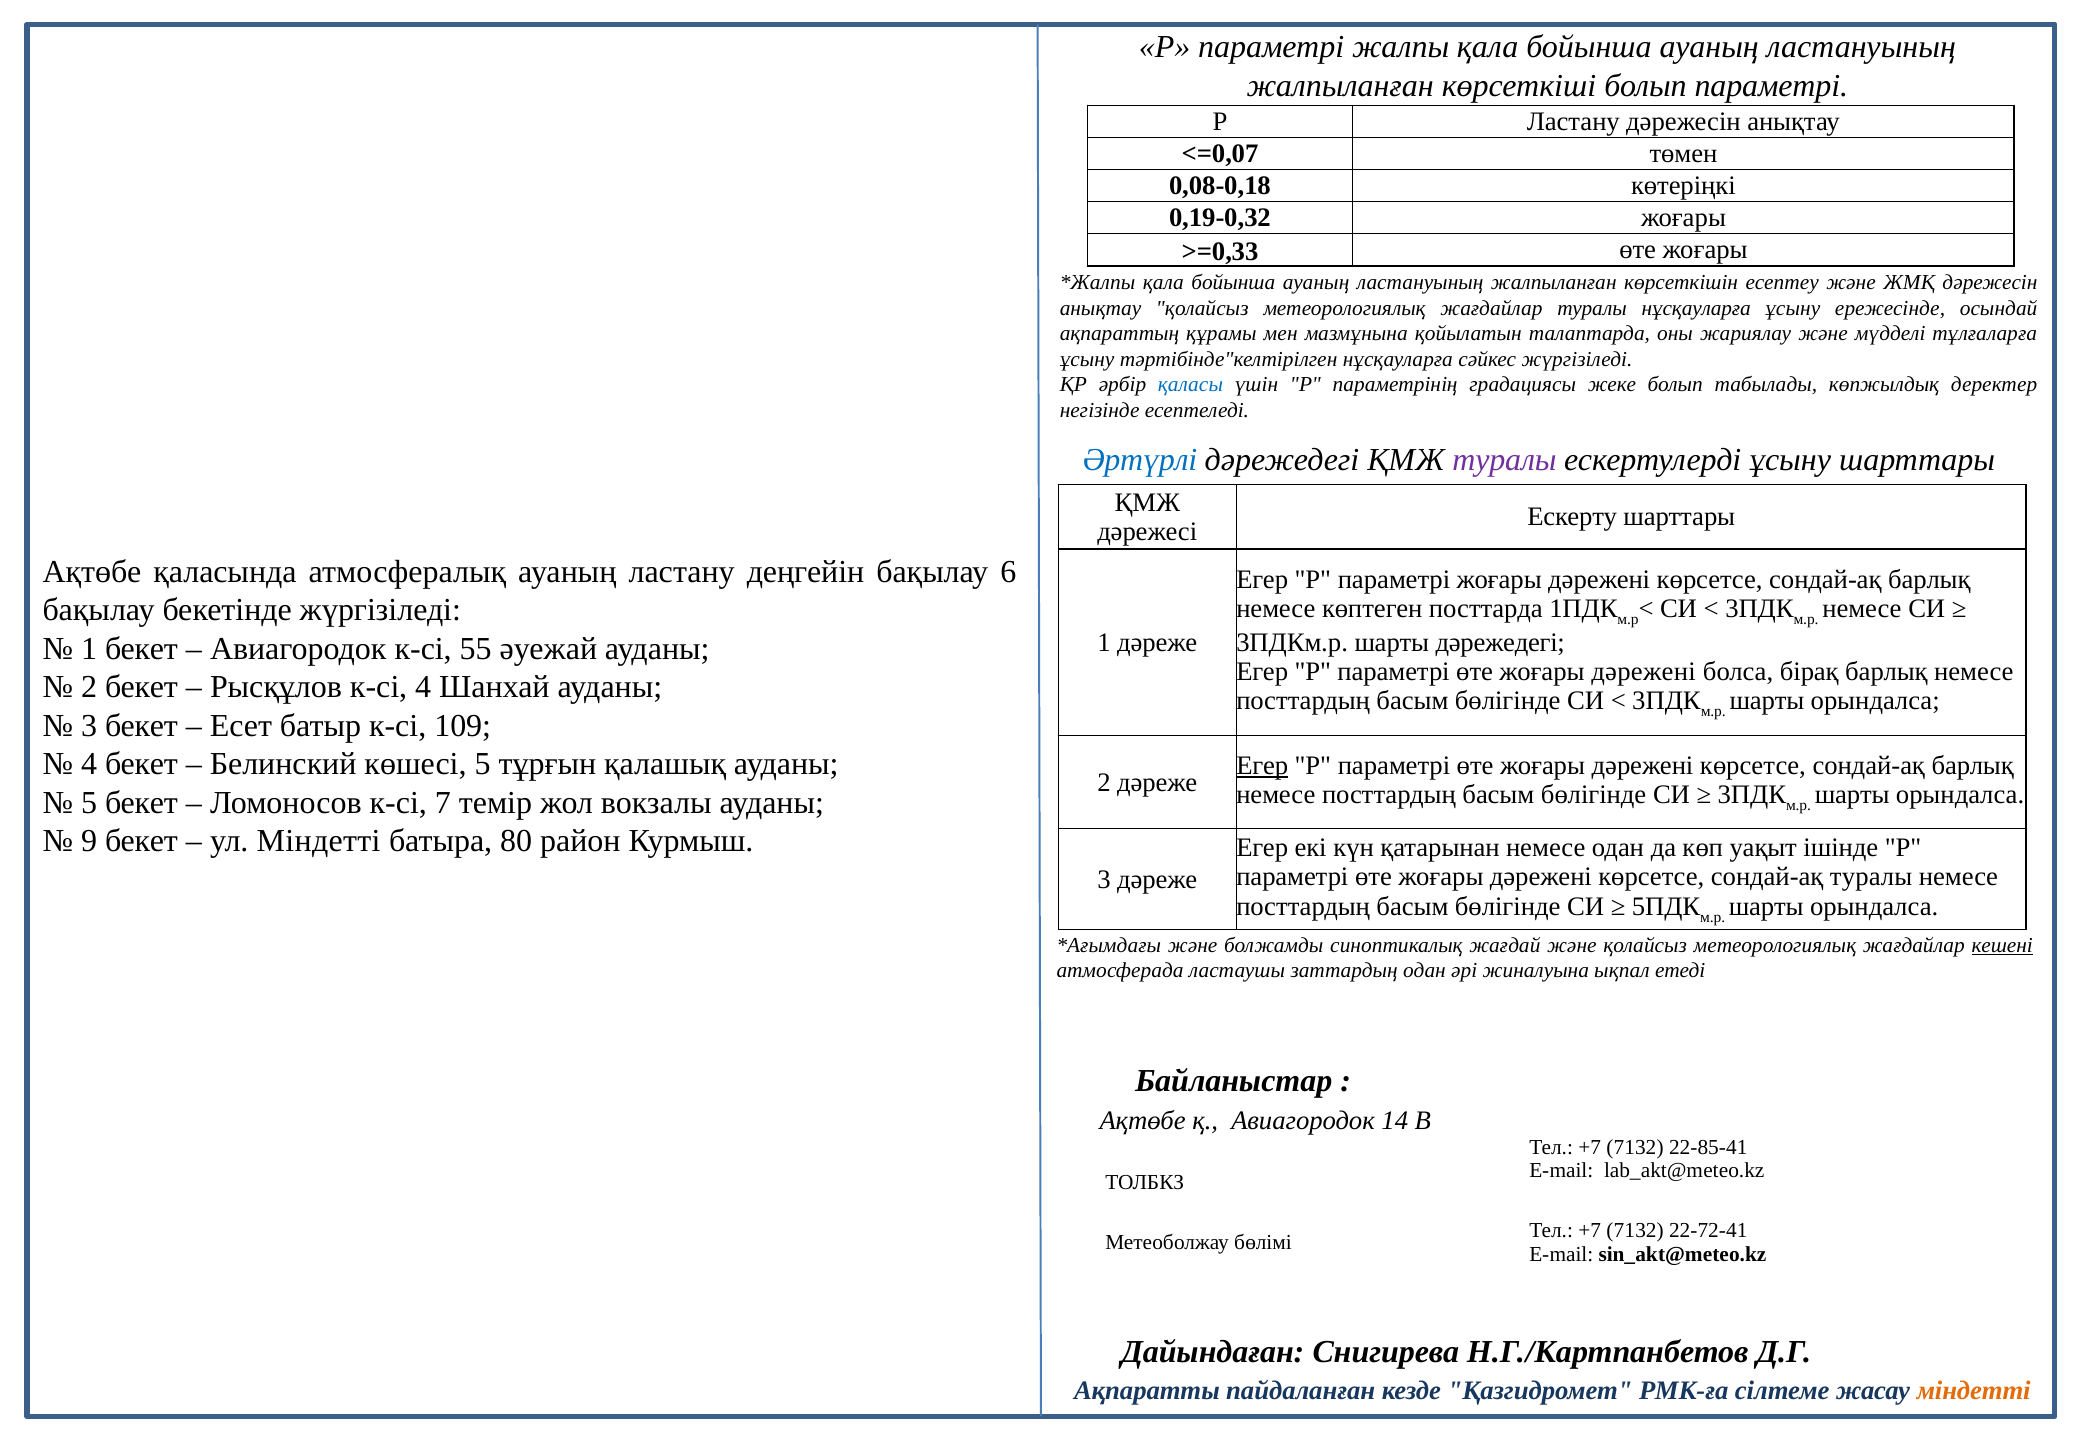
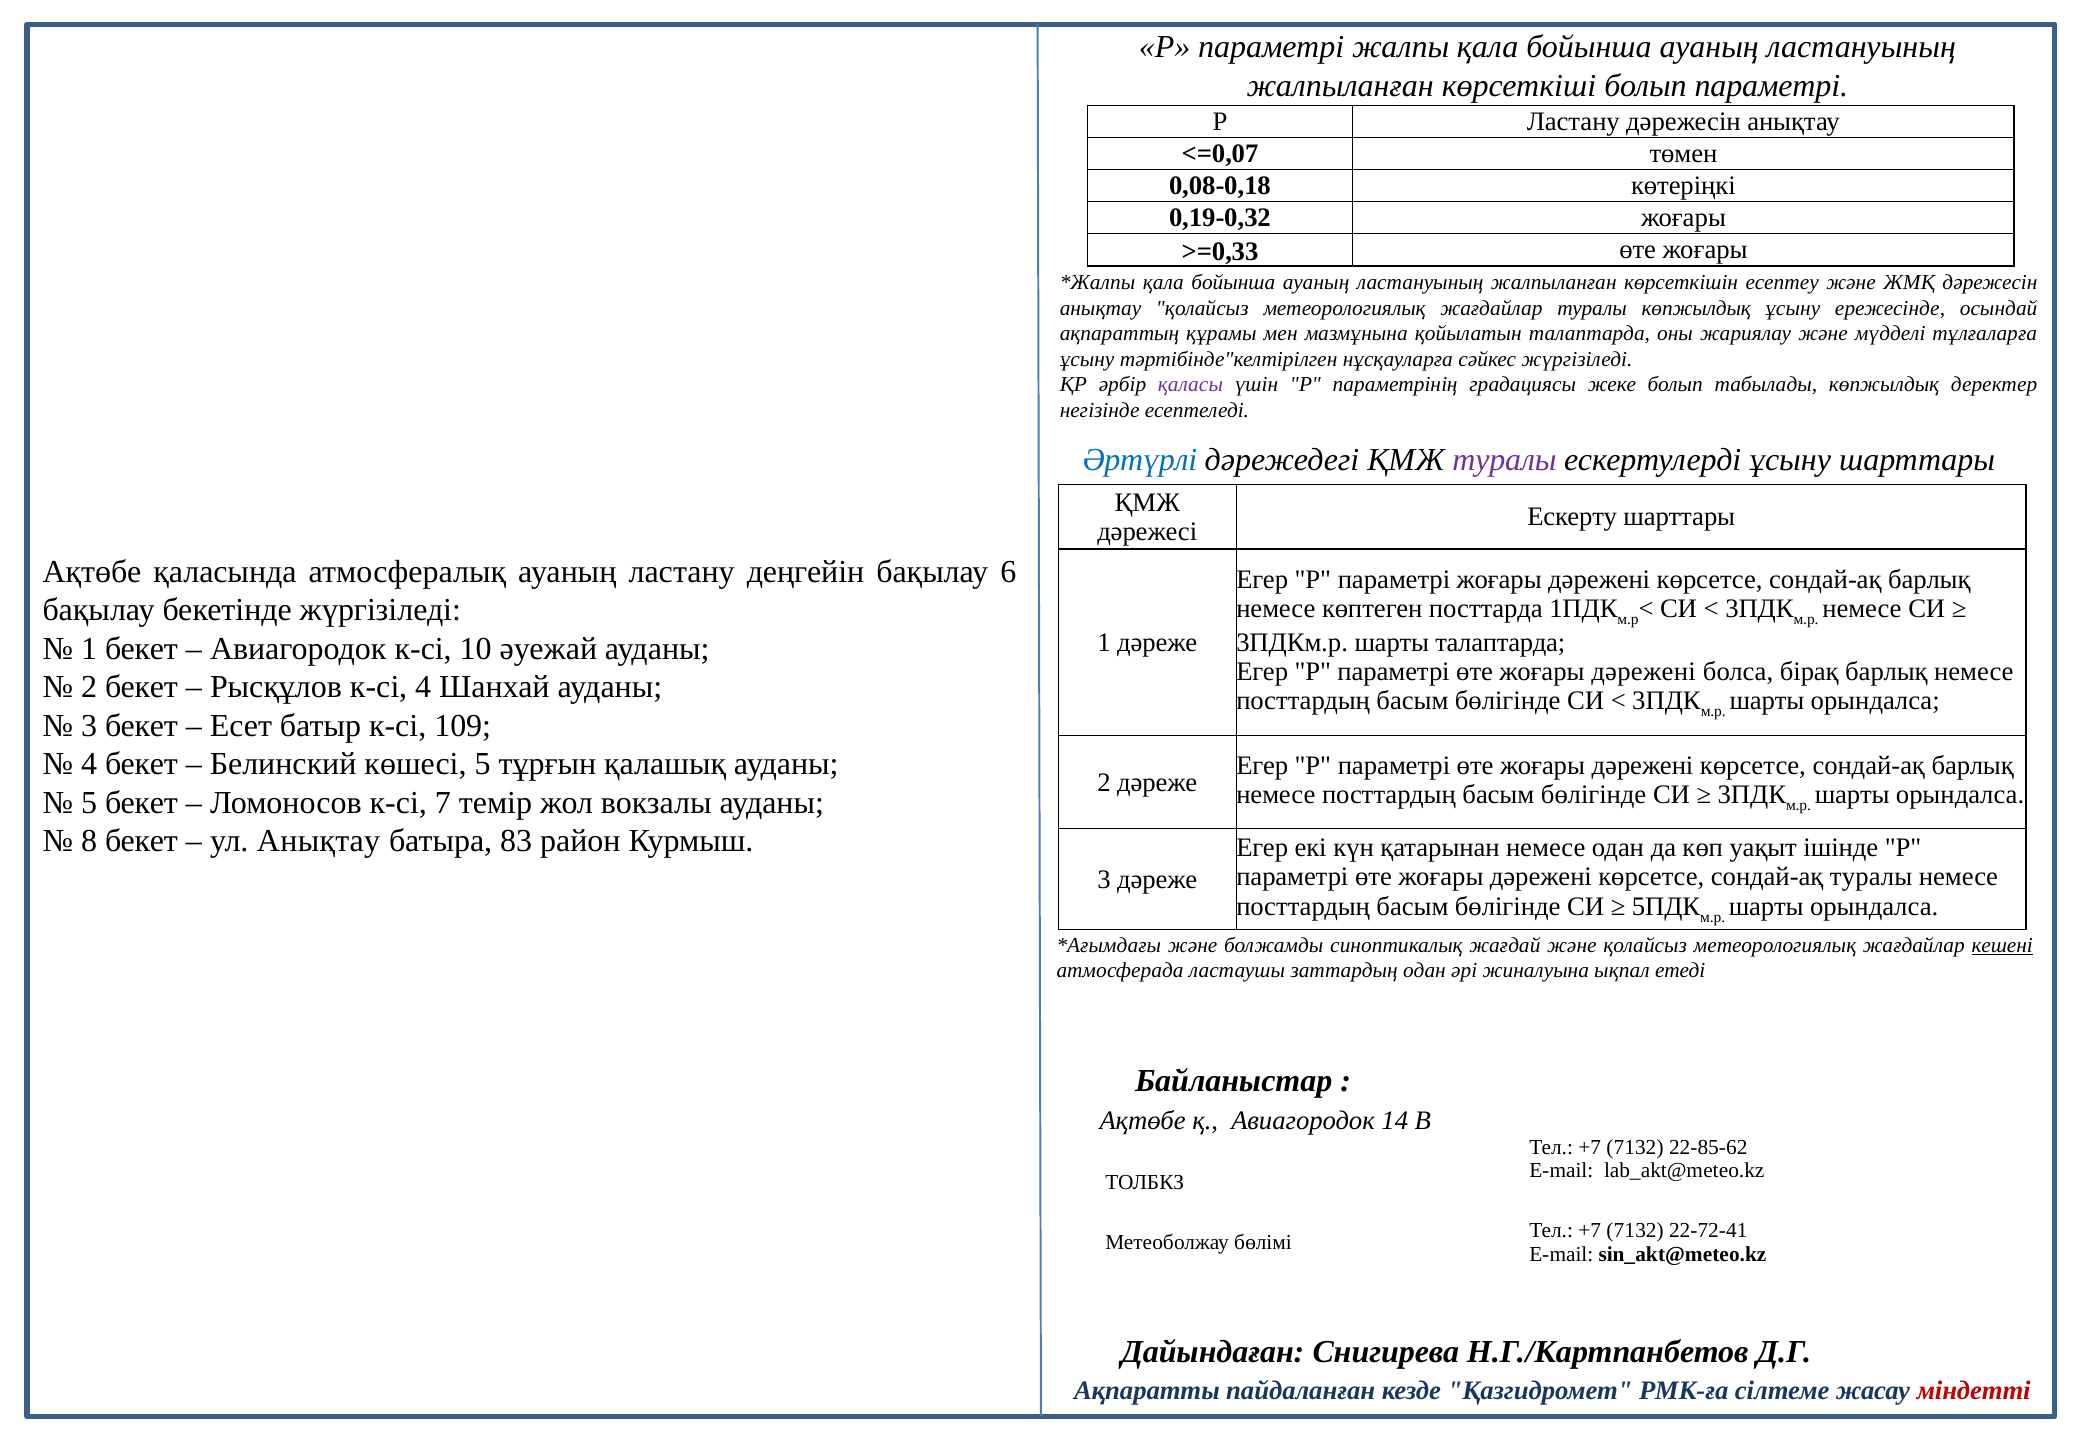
туралы нұсқауларға: нұсқауларға -> көпжылдық (1696, 308)
қаласы colour: blue -> purple (1190, 385)
шарты дәрежедегі: дәрежедегі -> талаптарда (1500, 642)
55: 55 -> 10 (476, 649)
Егер underline: present -> none (1262, 766)
9: 9 -> 8 (89, 841)
ул Міндетті: Міндетті -> Анықтау (319, 841)
80: 80 -> 83 (516, 841)
22-85-41: 22-85-41 -> 22-85-62 (1708, 1147)
міндетті colour: orange -> red (1974, 1391)
